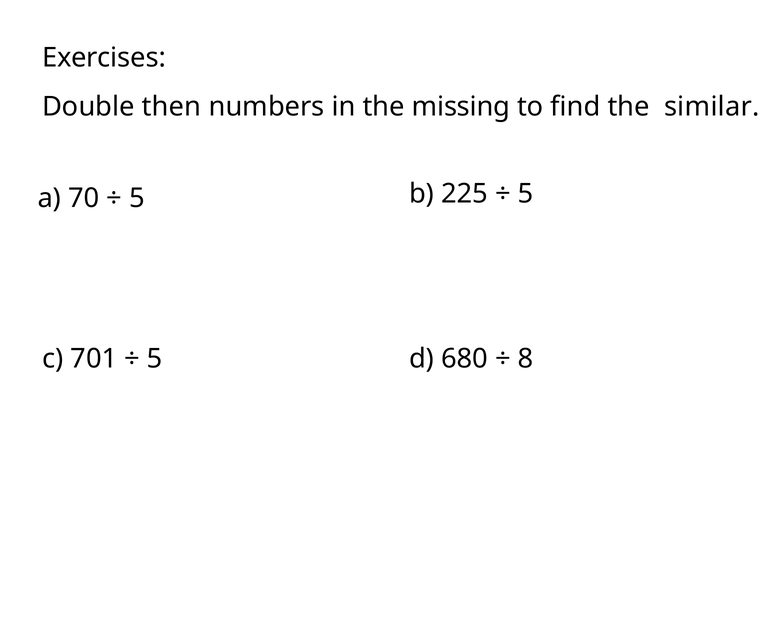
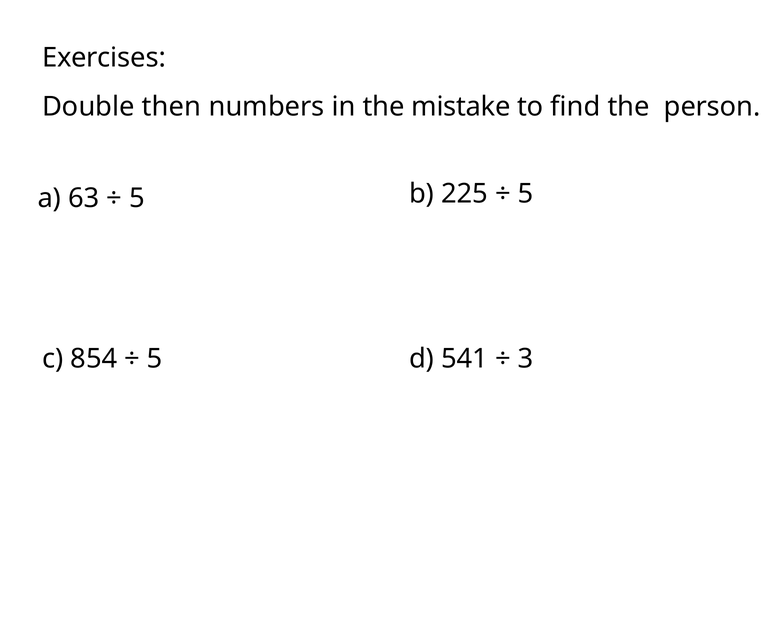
missing: missing -> mistake (461, 107)
similar: similar -> person (712, 107)
70: 70 -> 63 (84, 198)
701: 701 -> 854 (94, 359)
680: 680 -> 541 (465, 359)
8: 8 -> 3 (526, 359)
